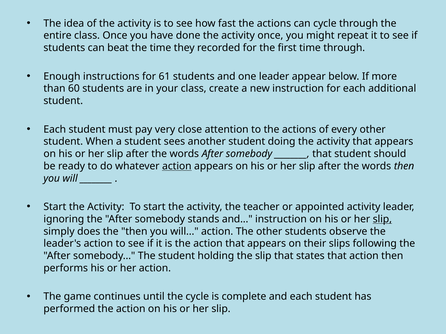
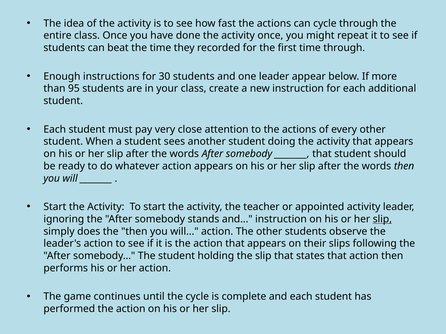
61: 61 -> 30 (164, 76)
60: 60 -> 95 (74, 89)
action underline: present -> none (177, 166)
